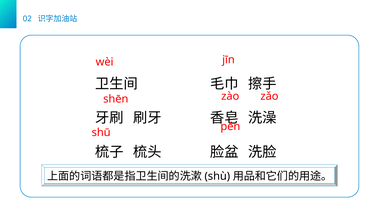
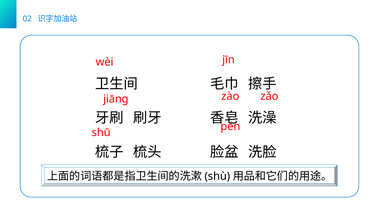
shēn: shēn -> jiānɡ (116, 99)
